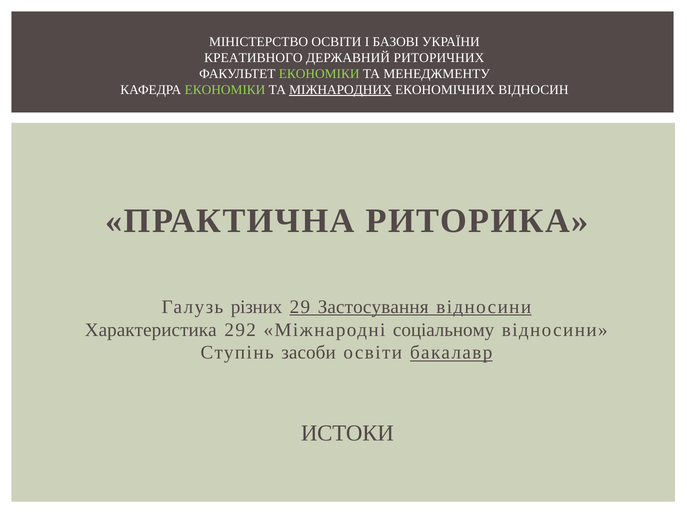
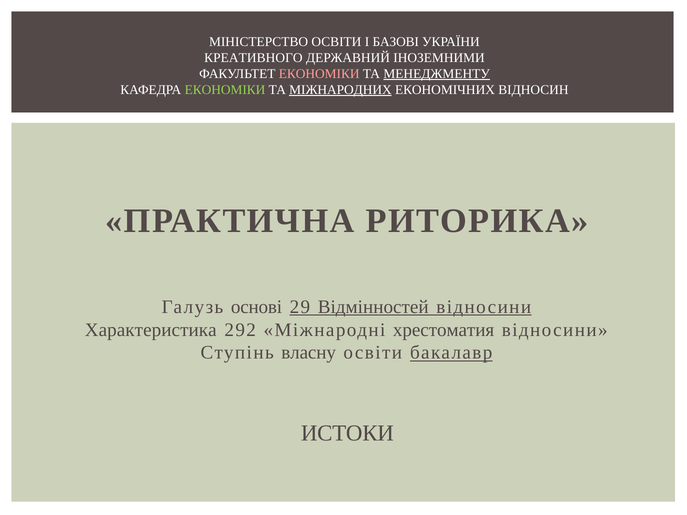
РИТОРИЧНИХ: РИТОРИЧНИХ -> ІНОЗЕМНИМИ (439, 58)
ЕКОНОМІКИ colour: light green -> pink (319, 74)
МЕНЕДЖМЕНТУ underline: none -> present (437, 74)
різних: різних -> основі (256, 307)
Застосування: Застосування -> Відмінностей (373, 307)
соціальному: соціальному -> хрестоматия (444, 330)
засоби: засоби -> власну (309, 353)
